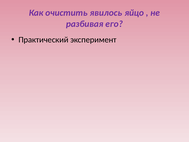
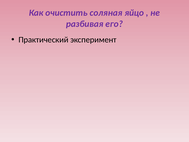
явилось: явилось -> соляная (106, 13)
